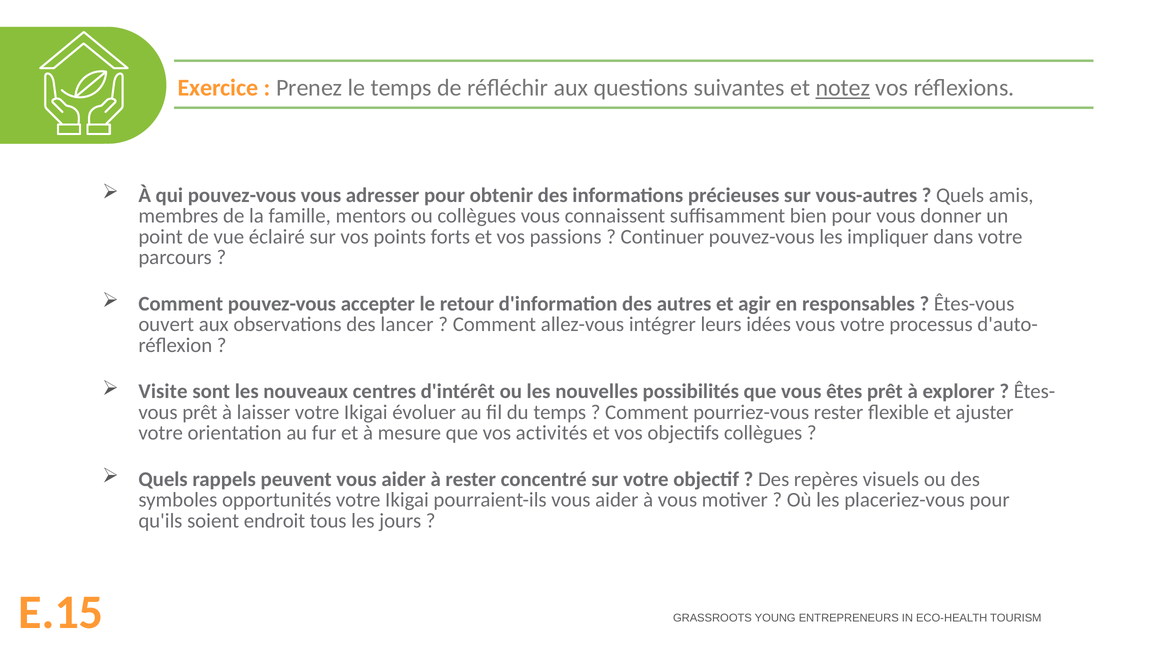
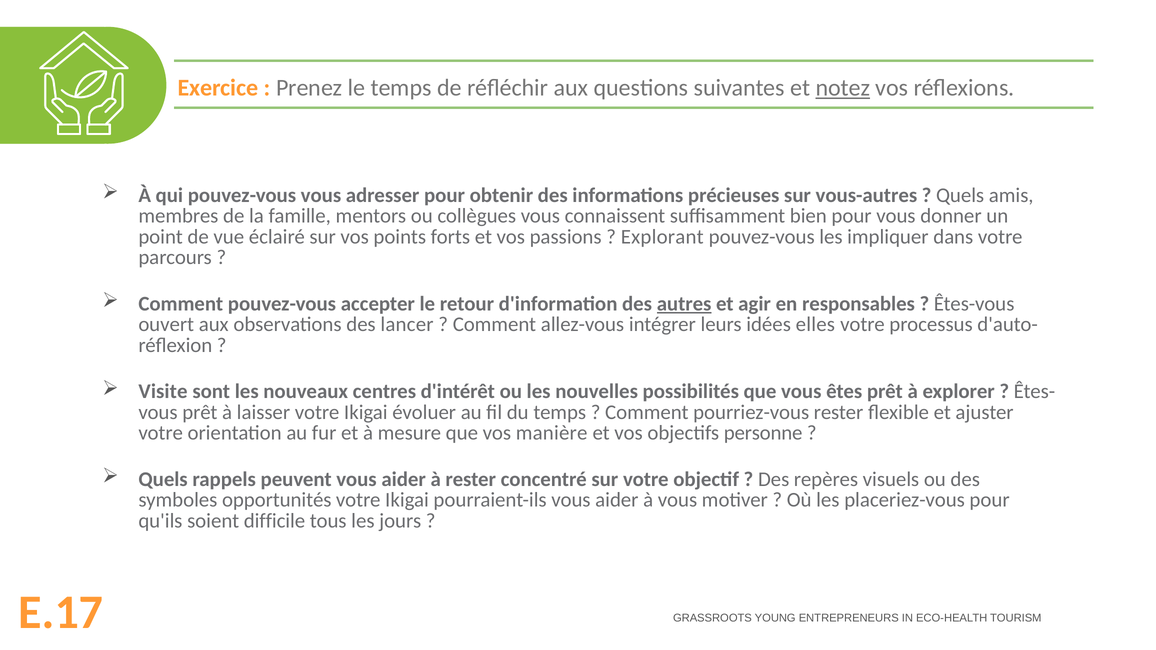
Continuer: Continuer -> Explorant (662, 237)
autres underline: none -> present (684, 304)
idées vous: vous -> elles (815, 325)
activités: activités -> manière (552, 433)
objectifs collègues: collègues -> personne (763, 433)
endroit: endroit -> difficile (274, 521)
E.15: E.15 -> E.17 (61, 613)
